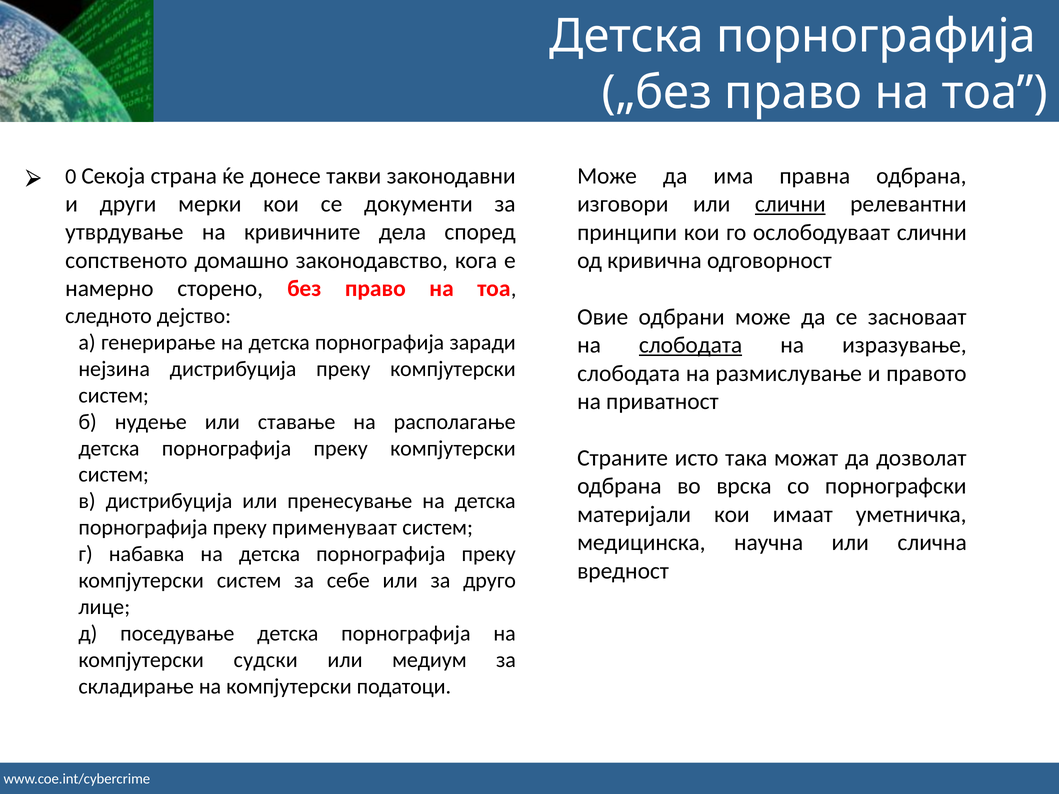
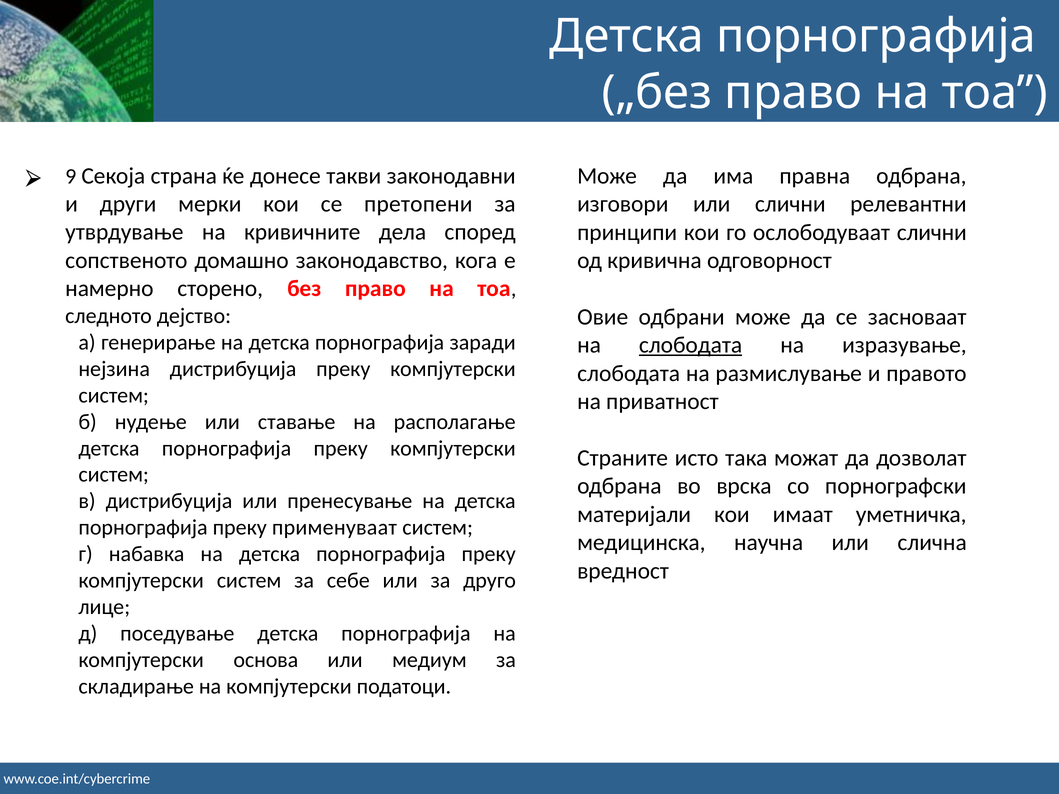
0: 0 -> 9 (71, 176)
документи: документи -> претопени (418, 204)
слични underline: present -> none (790, 204)
судски: судски -> основа (266, 660)
